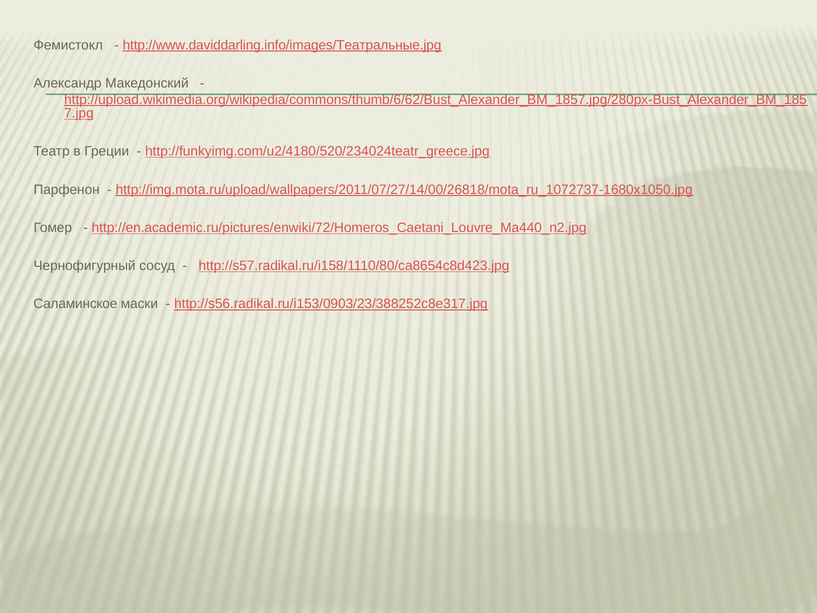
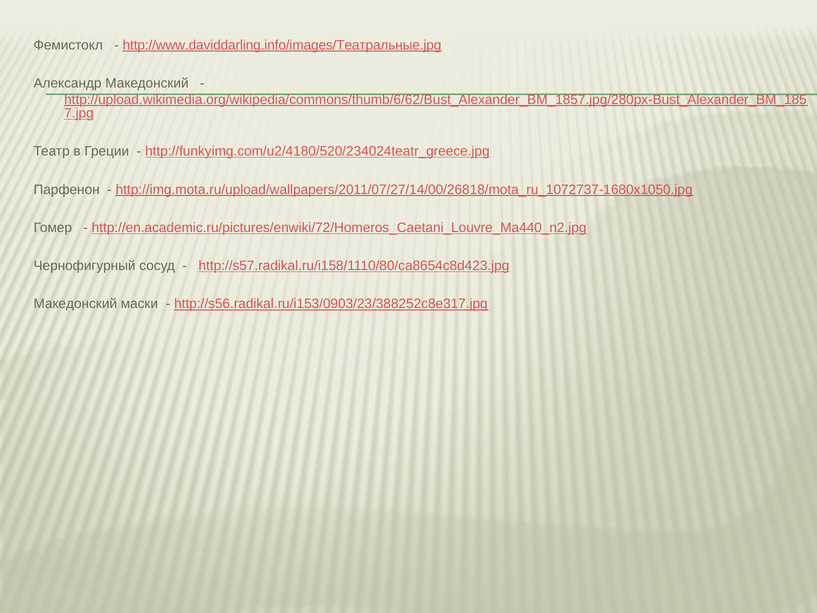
Саламинское: Саламинское -> Македонский (75, 304)
